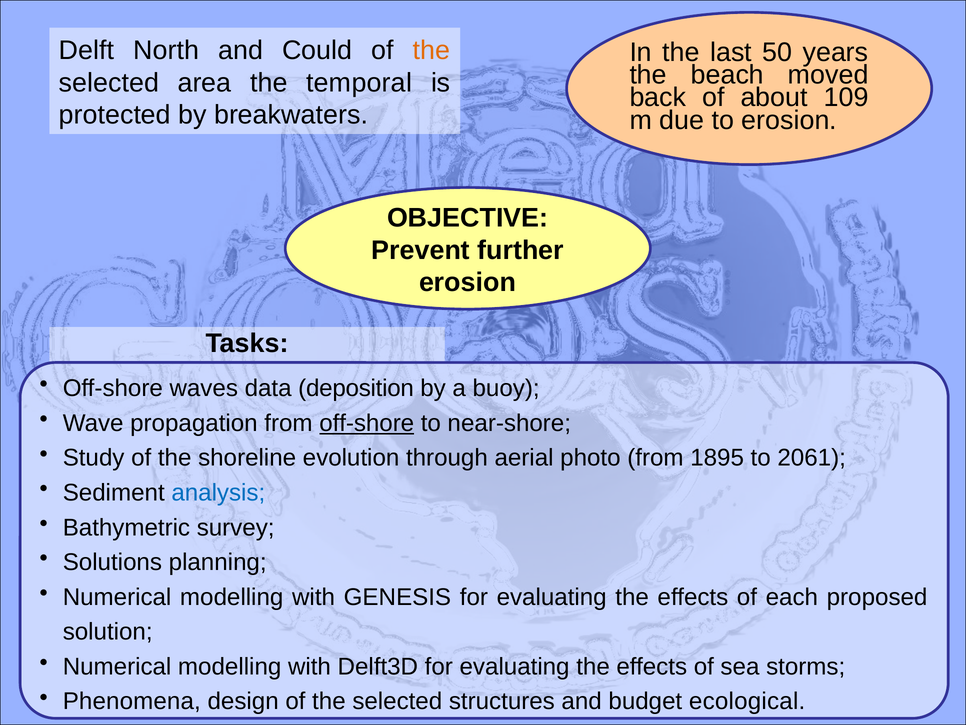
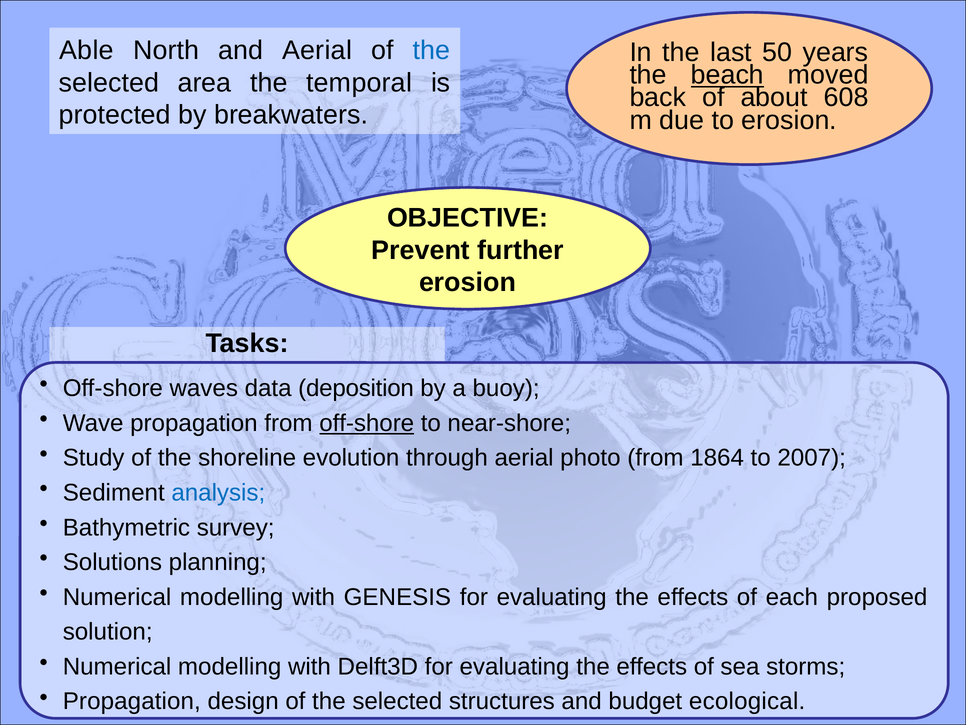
Delft: Delft -> Able (86, 50)
and Could: Could -> Aerial (317, 50)
the colour: orange -> blue (432, 50)
beach underline: none -> present (727, 75)
109: 109 -> 608 (846, 98)
1895: 1895 -> 1864 (717, 458)
2061: 2061 -> 2007 (812, 458)
Phenomena: Phenomena -> Propagation (132, 701)
